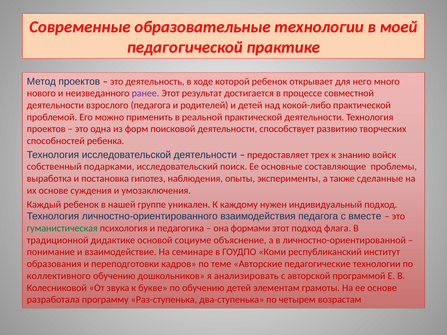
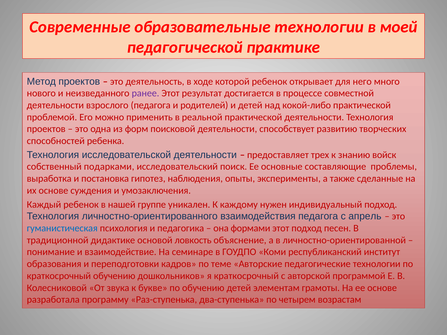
вместе: вместе -> апрель (365, 216)
гуманистическая colour: green -> blue (62, 228)
флага: флага -> песен (338, 228)
социуме: социуме -> ловкость (193, 240)
коллективного: коллективного -> краткосрочный (59, 276)
я анализировать: анализировать -> краткосрочный (246, 276)
